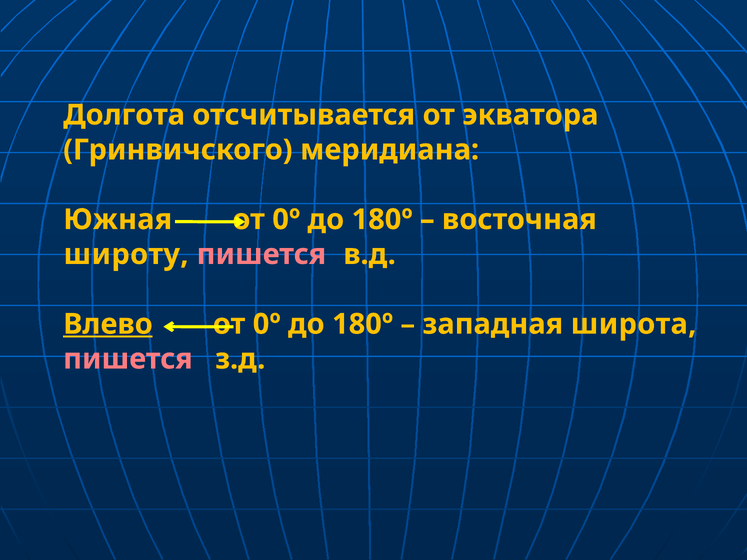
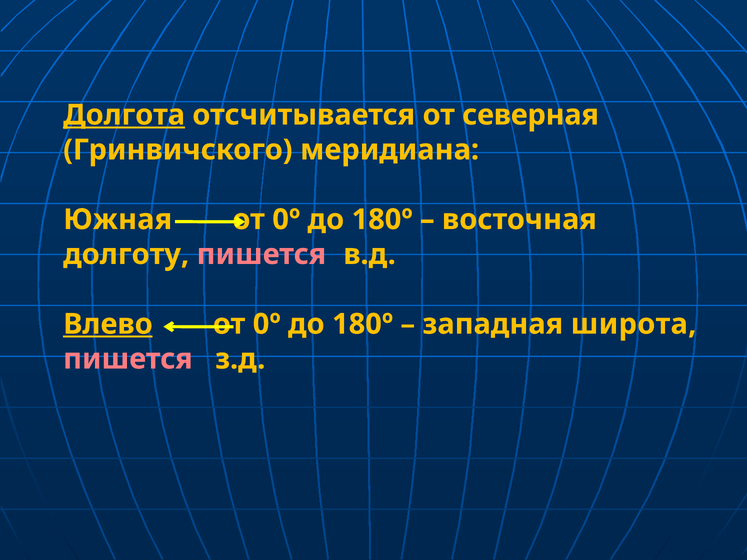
Долгота underline: none -> present (124, 115)
экватора: экватора -> северная (531, 115)
широту: широту -> долготу (126, 255)
